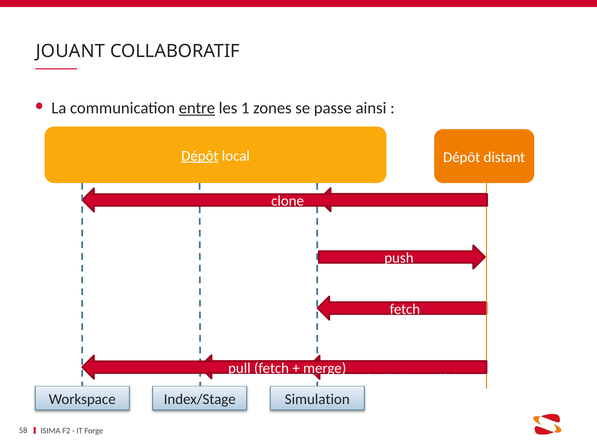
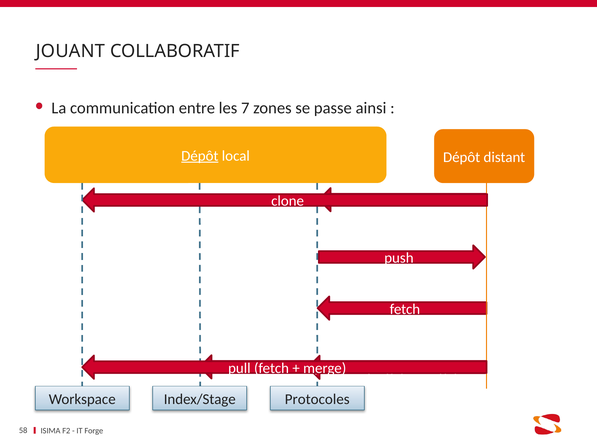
entre underline: present -> none (197, 108)
1: 1 -> 7 (245, 108)
Simulation: Simulation -> Protocoles (317, 399)
